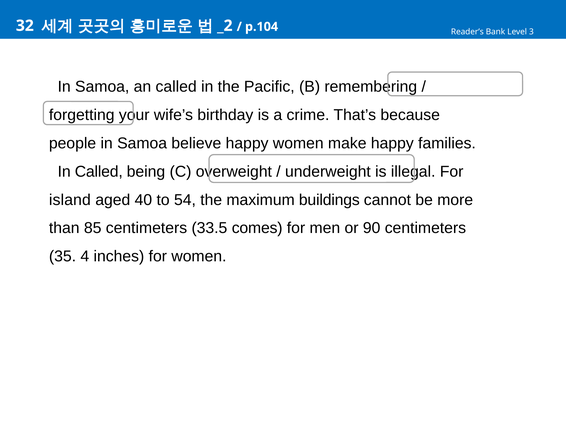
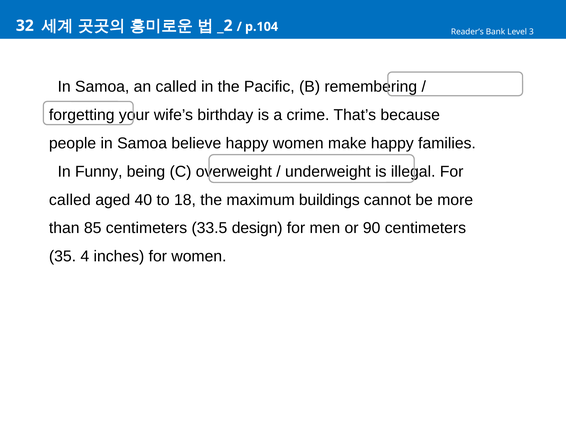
In Called: Called -> Funny (99, 172)
island: island -> called (70, 200)
54: 54 -> 18 (185, 200)
comes: comes -> design (257, 228)
